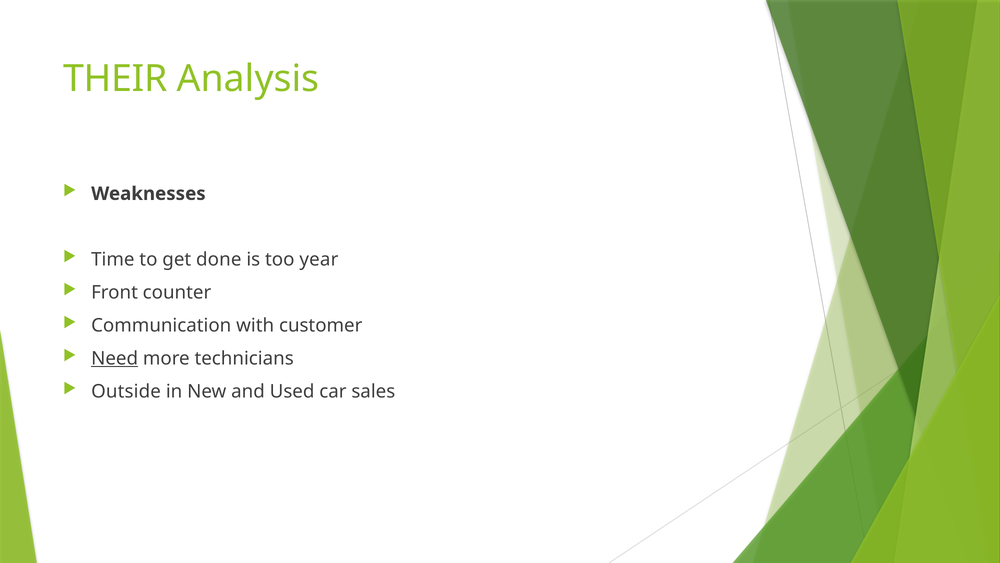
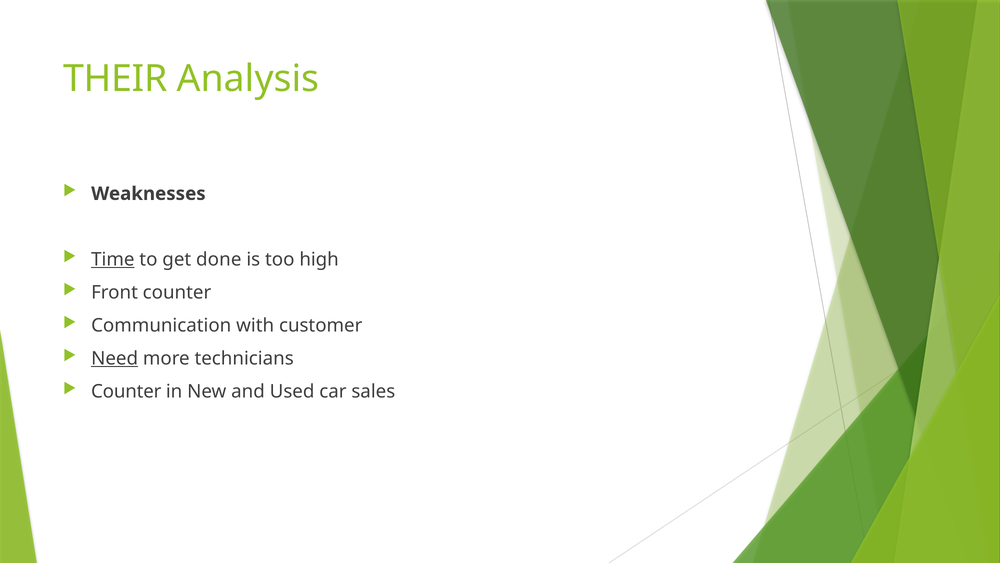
Time underline: none -> present (113, 259)
year: year -> high (319, 259)
Outside: Outside -> Counter (126, 391)
